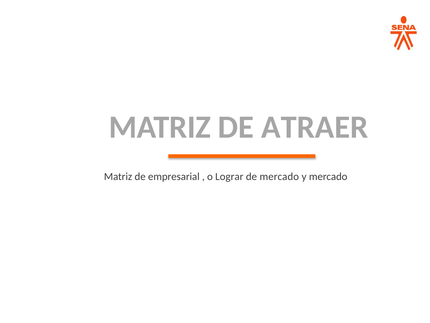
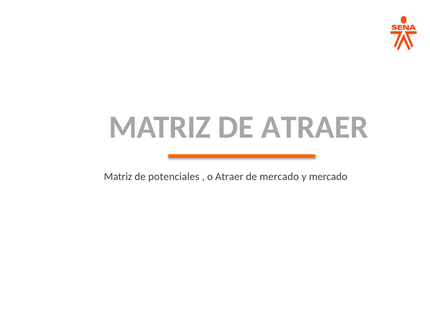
empresarial: empresarial -> potenciales (174, 176)
o Lograr: Lograr -> Atraer (229, 176)
